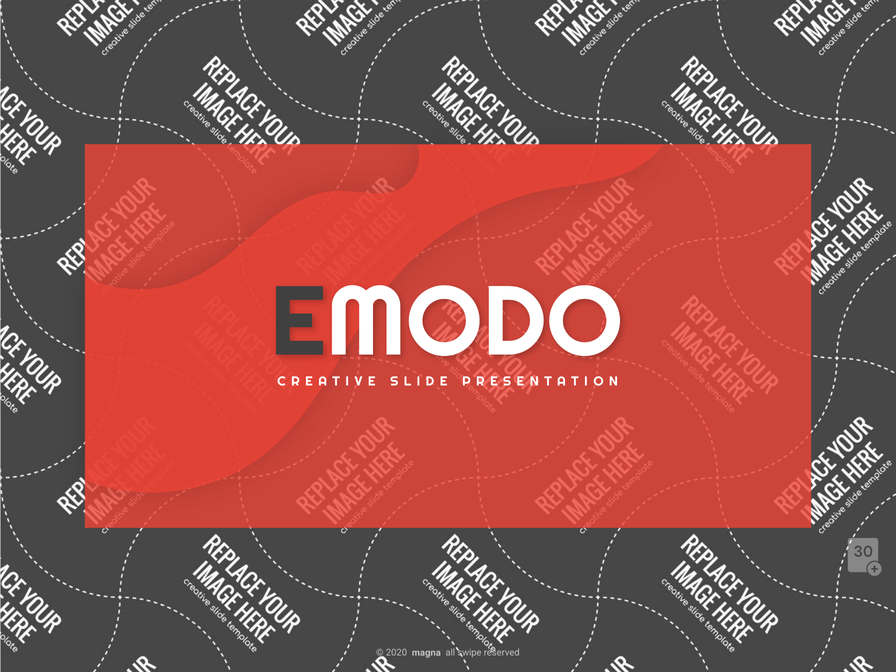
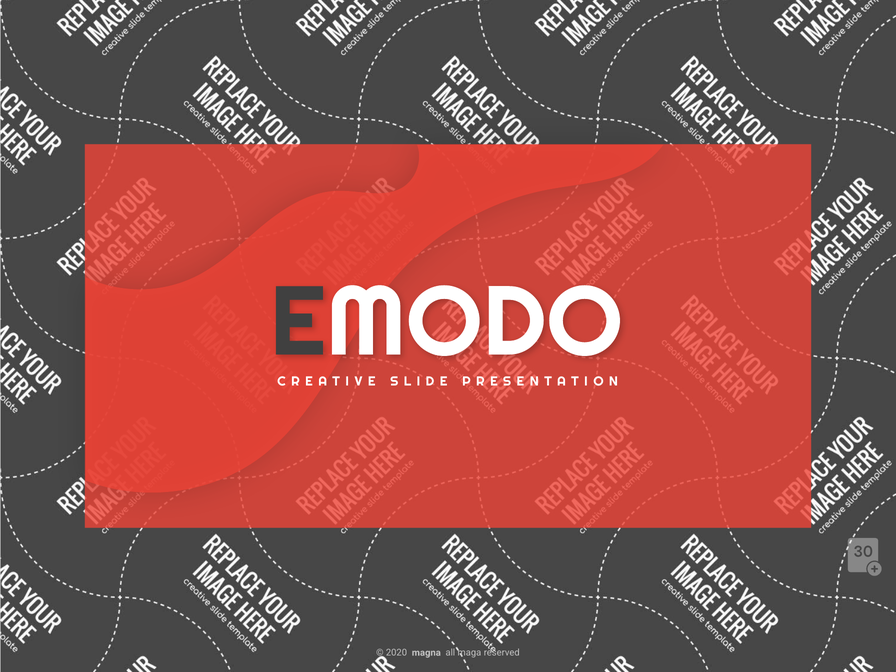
swipe: swipe -> maga (469, 653)
